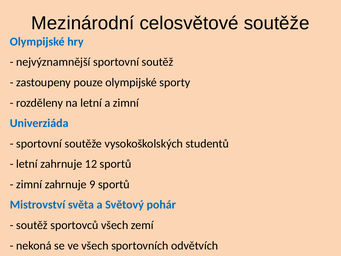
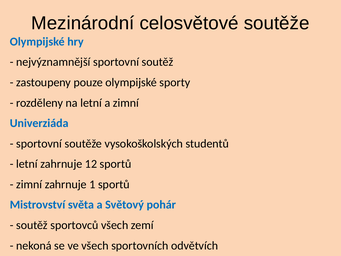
9: 9 -> 1 (92, 184)
